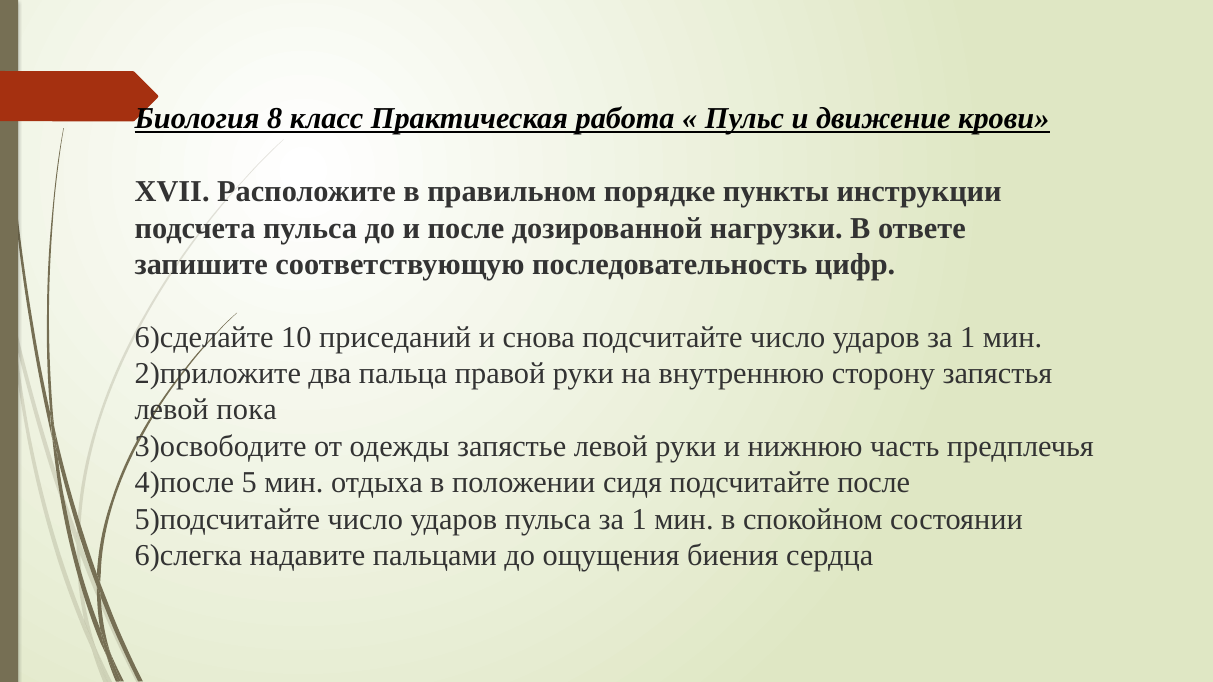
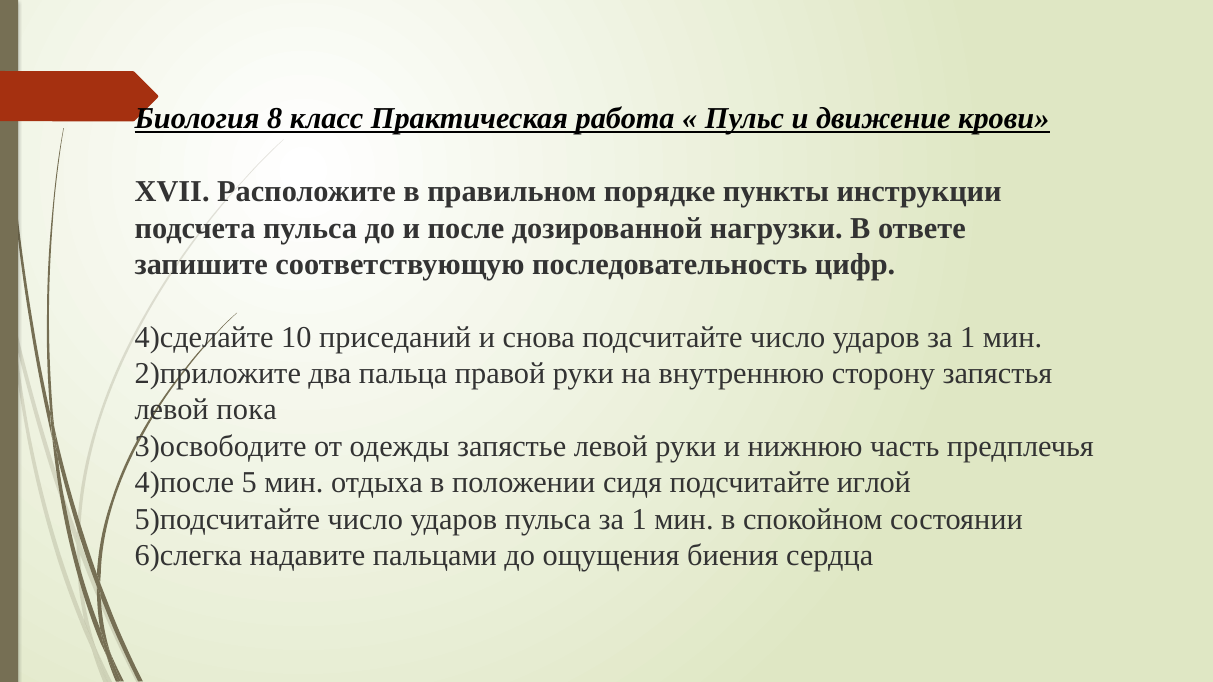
6)сделайте: 6)сделайте -> 4)сделайте (204, 337)
подсчитайте после: после -> иглой (874, 483)
